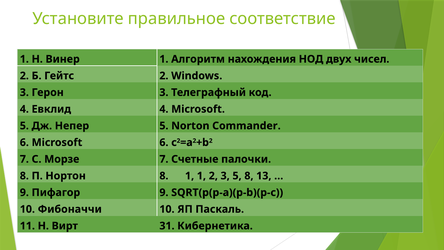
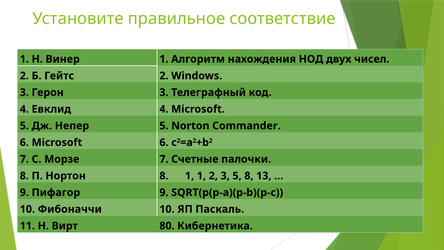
31: 31 -> 80 (167, 226)
